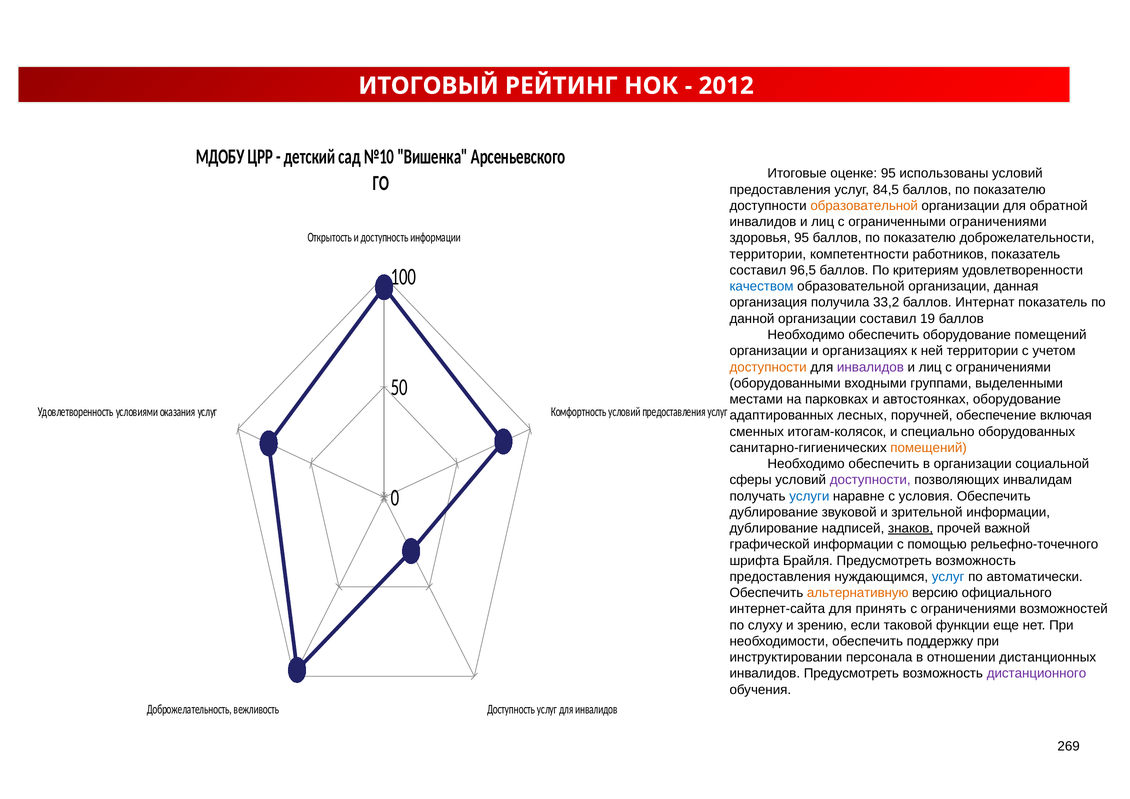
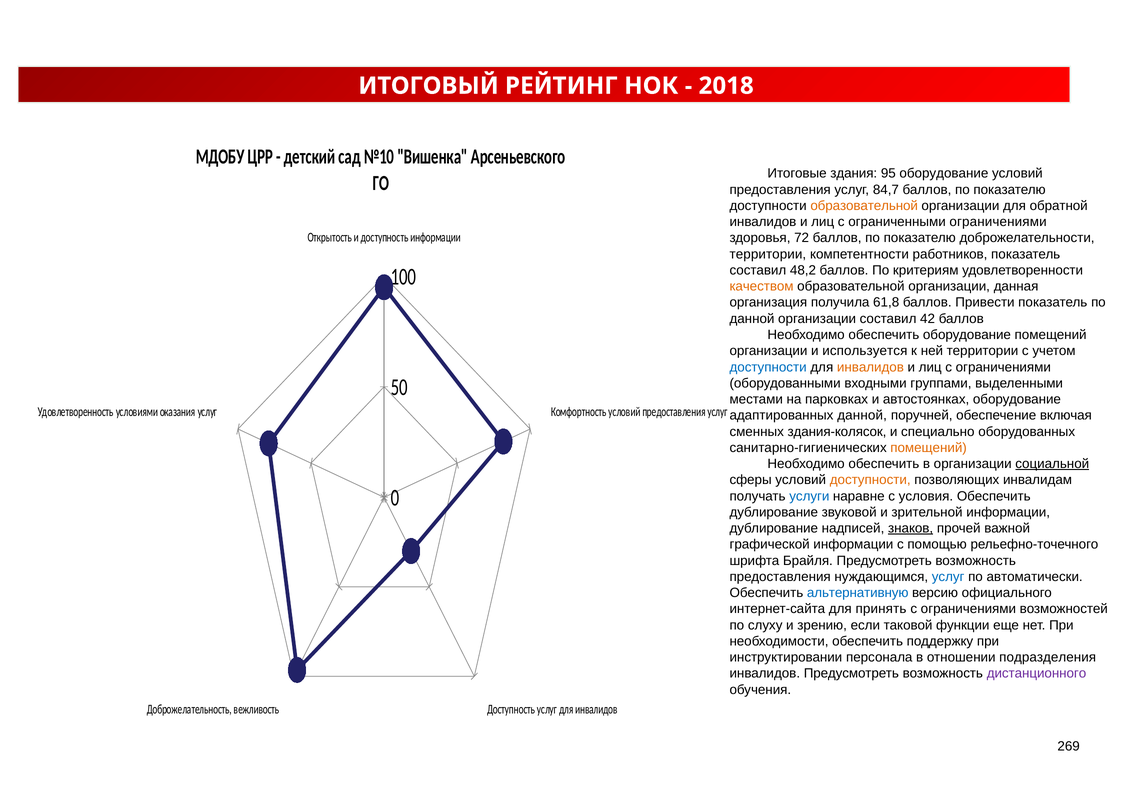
2012: 2012 -> 2018 (726, 86)
оценке: оценке -> здания (854, 174)
95 использованы: использованы -> оборудование (944, 174)
84,5: 84,5 -> 84,7 (886, 190)
здоровья 95: 95 -> 72 (802, 238)
96,5: 96,5 -> 48,2 (803, 270)
качеством colour: blue -> orange (762, 286)
33,2: 33,2 -> 61,8 (886, 303)
Интернат: Интернат -> Привести (985, 303)
19: 19 -> 42 (928, 319)
организациях: организациях -> используется (865, 351)
доступности colour: orange -> blue (768, 367)
инвалидов colour: purple -> orange (870, 367)
адаптированных лесных: лесных -> данной (862, 415)
итогам-колясок: итогам-колясок -> здания-колясок (837, 432)
социальной underline: none -> present (1052, 464)
доступности colour: purple -> orange (870, 480)
альтернативную colour: orange -> blue (858, 593)
дистанционных: дистанционных -> подразделения (1048, 657)
